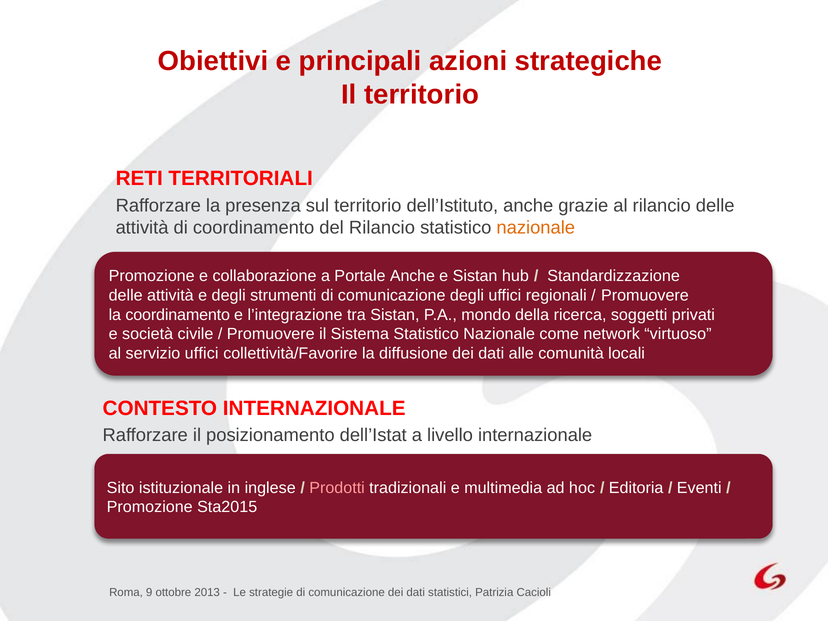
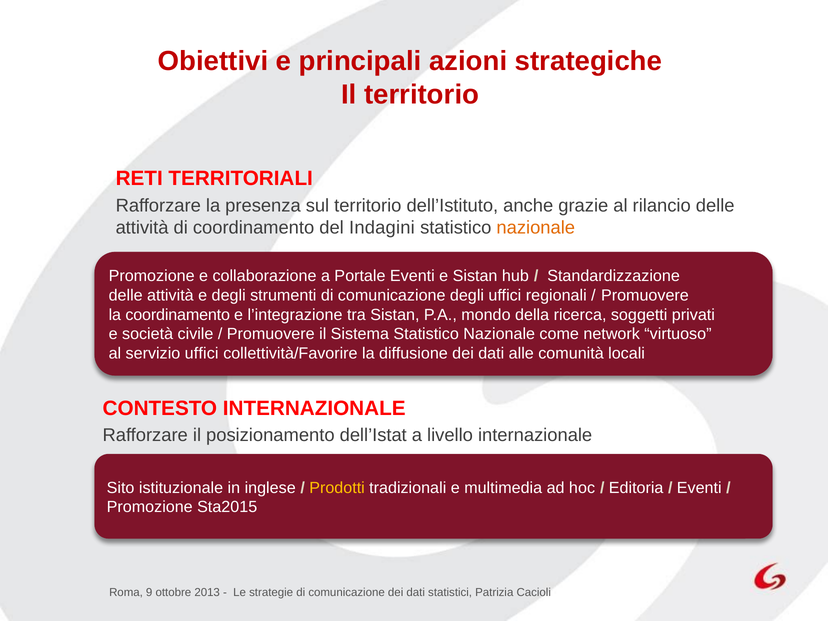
del Rilancio: Rilancio -> Indagini (382, 228)
Portale Anche: Anche -> Eventi (412, 276)
Prodotti colour: pink -> yellow (337, 488)
